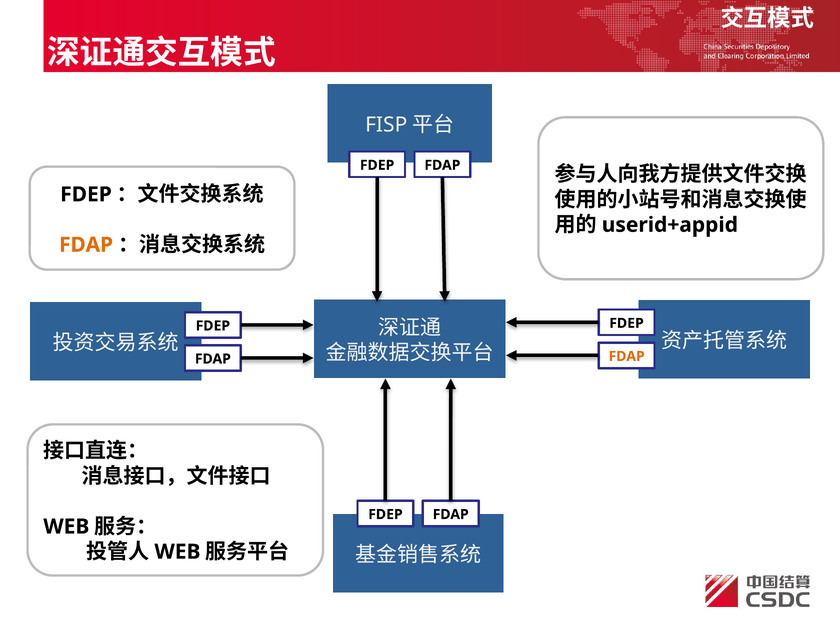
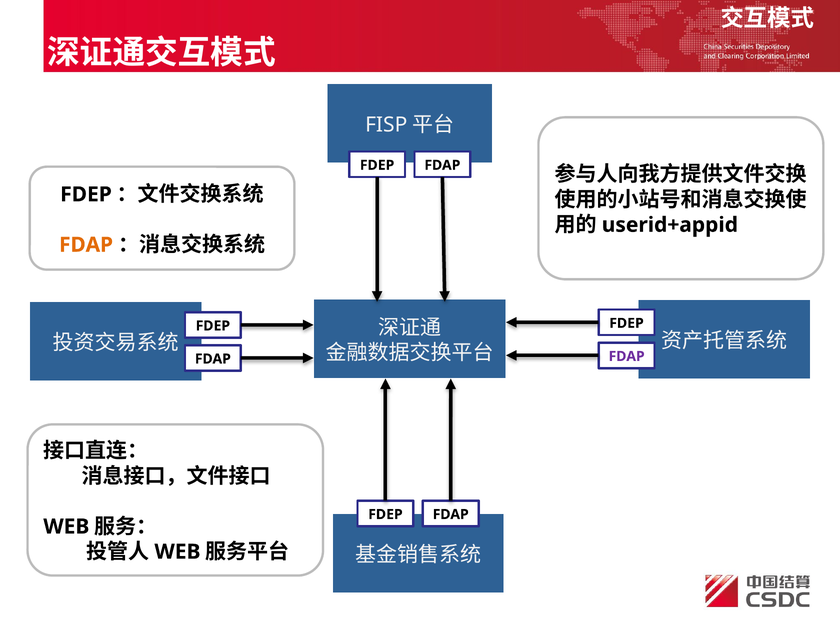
FDAP colour: orange -> purple (627, 356)
